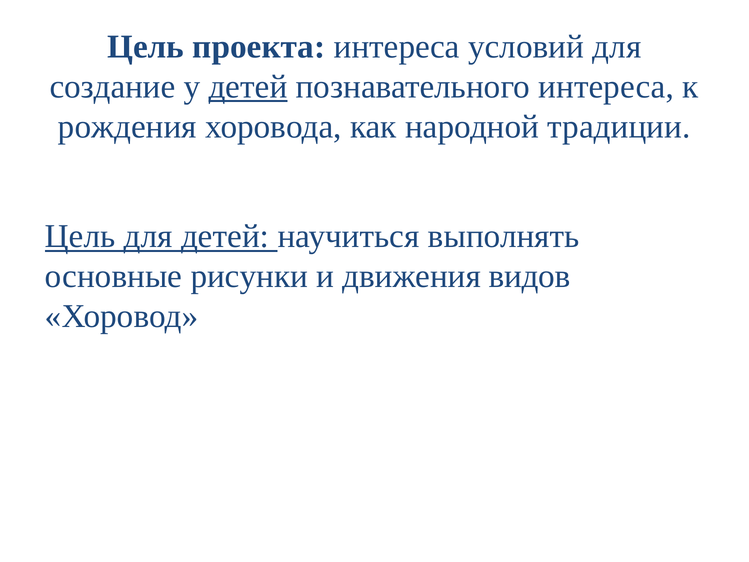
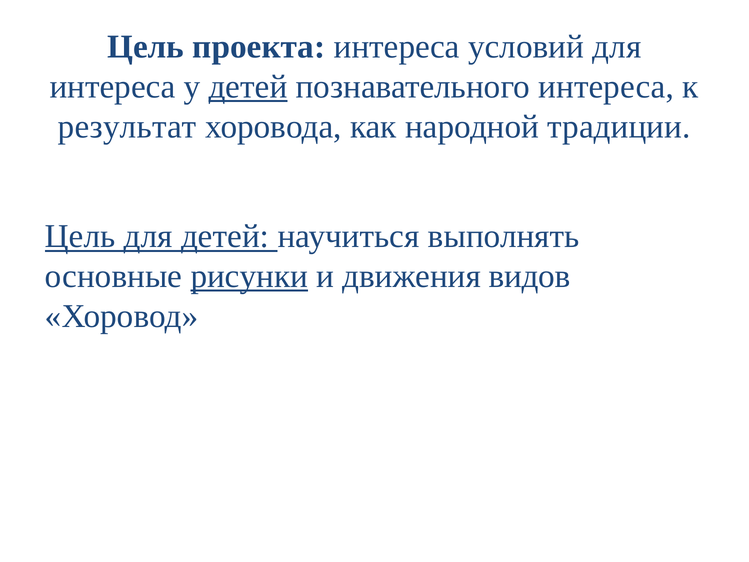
создание: создание -> интереса (112, 87)
рождения: рождения -> результат (127, 127)
рисунки underline: none -> present (249, 276)
